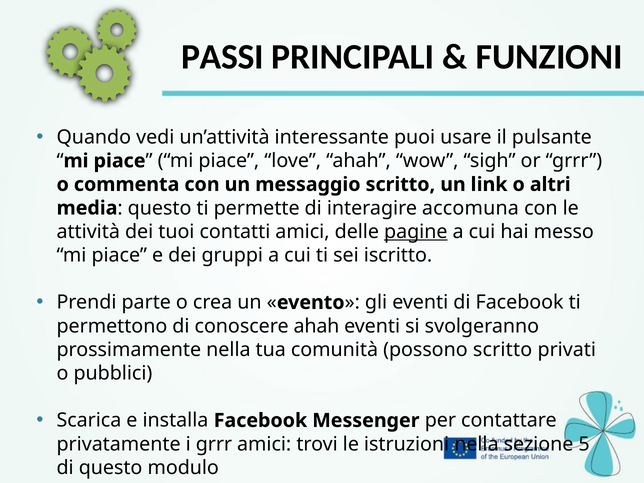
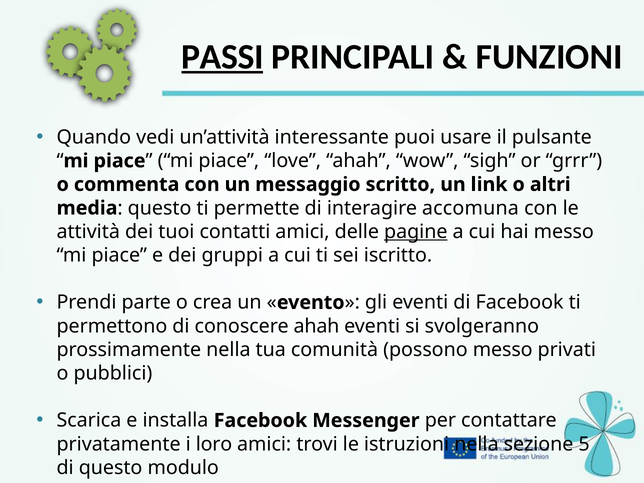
PASSI underline: none -> present (222, 57)
possono scritto: scritto -> messo (503, 350)
i grrr: grrr -> loro (214, 444)
